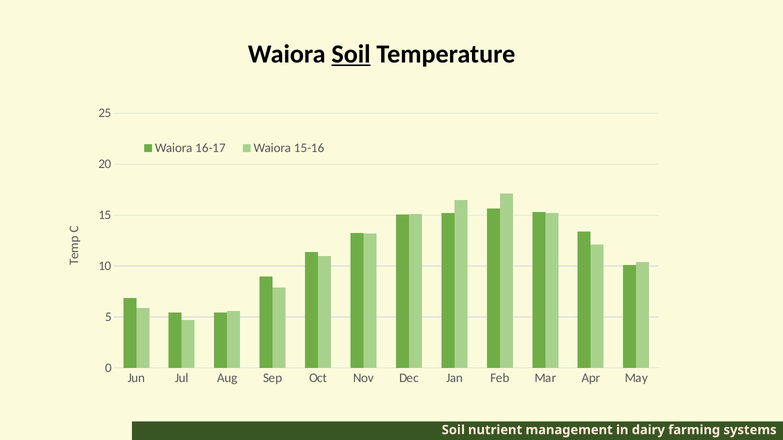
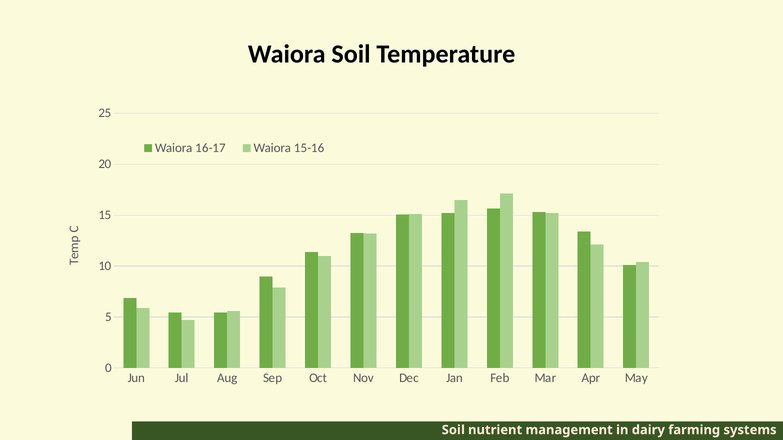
Soil underline: present -> none (351, 54)
